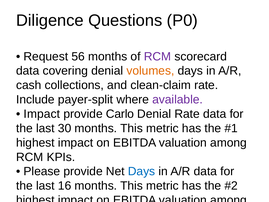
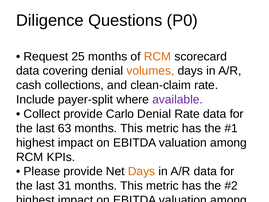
56: 56 -> 25 (78, 56)
RCM colour: purple -> orange (158, 56)
Impact: Impact -> Collect (42, 114)
30: 30 -> 63 (65, 128)
Days colour: blue -> orange (142, 171)
16: 16 -> 31 (65, 186)
